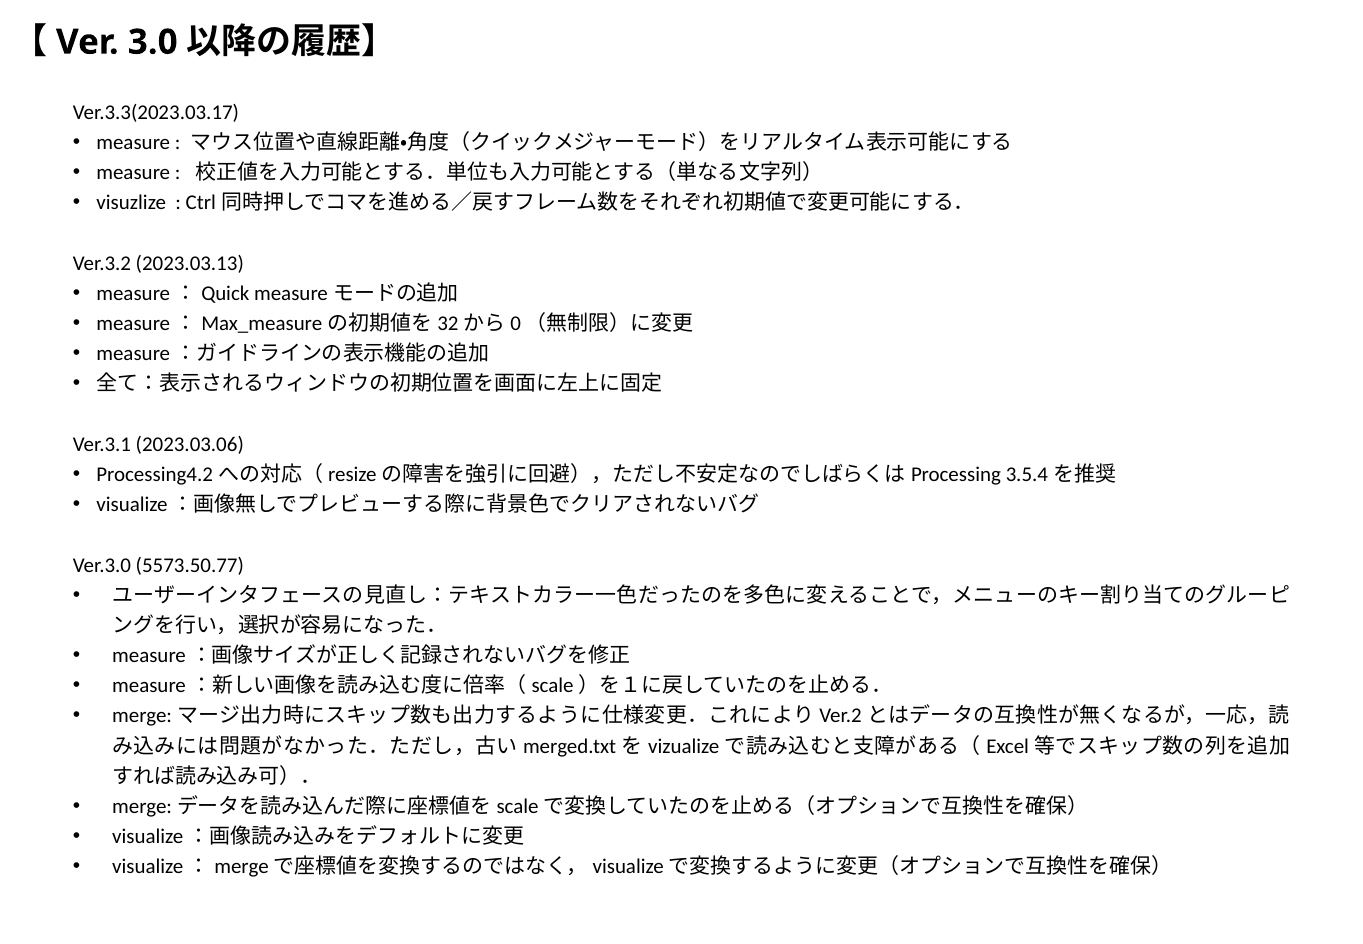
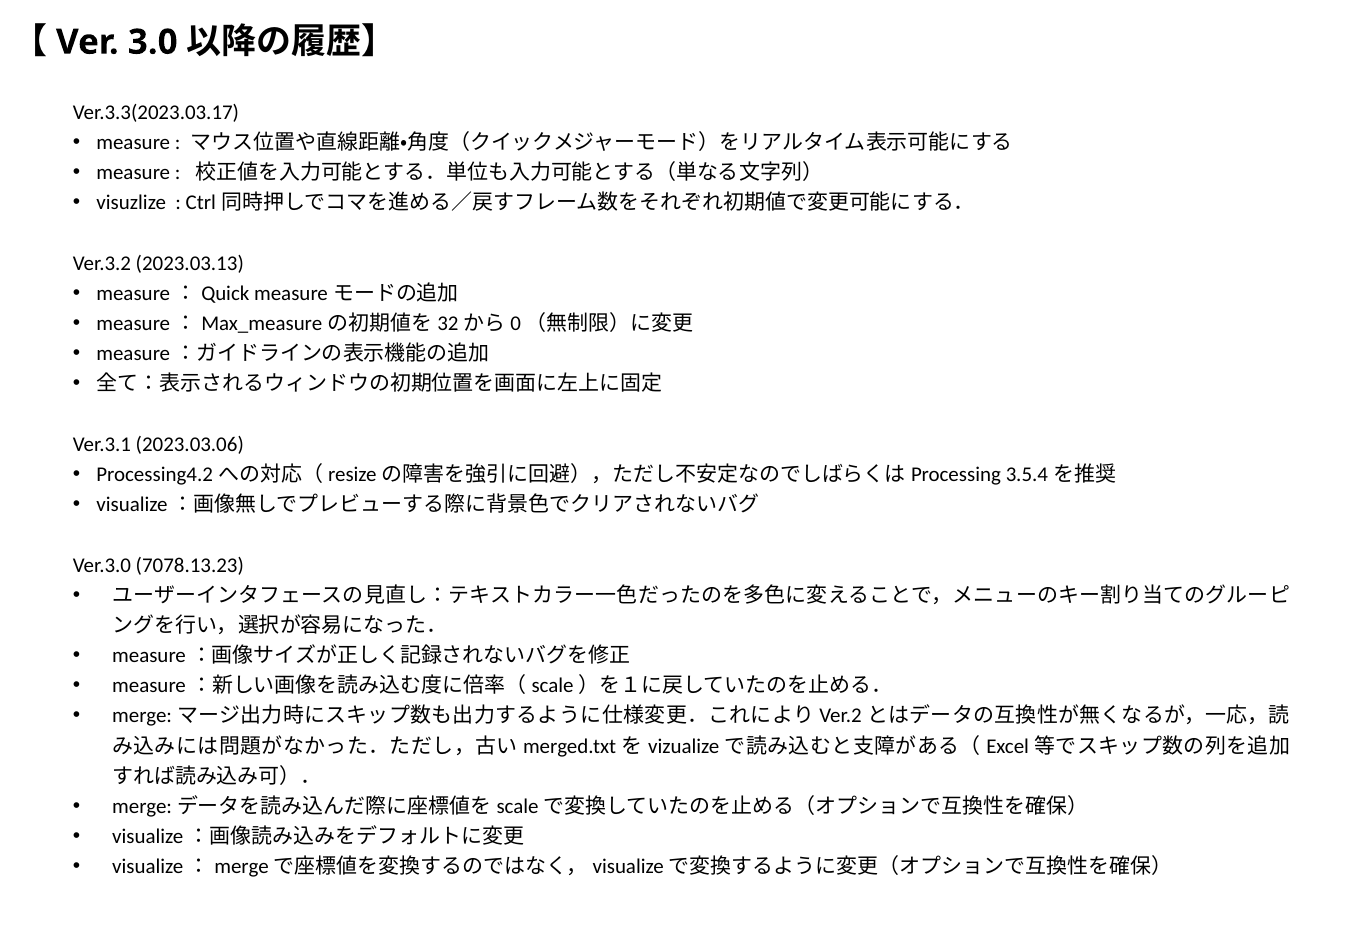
5573.50.77: 5573.50.77 -> 7078.13.23 (190, 565)
